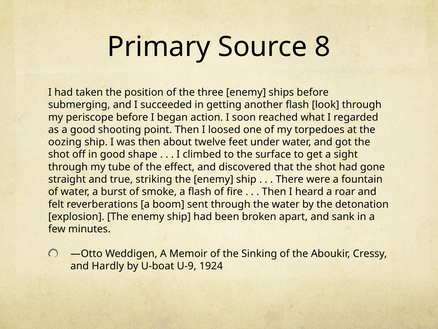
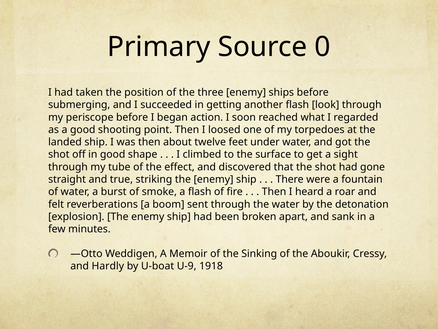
8: 8 -> 0 (323, 47)
oozing: oozing -> landed (65, 142)
1924: 1924 -> 1918 (211, 266)
